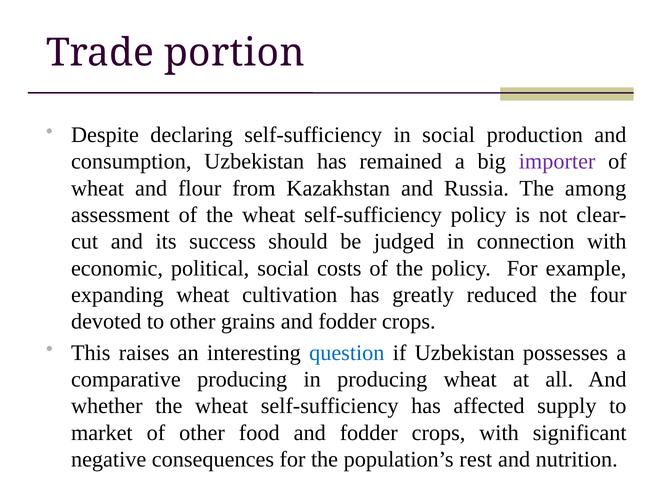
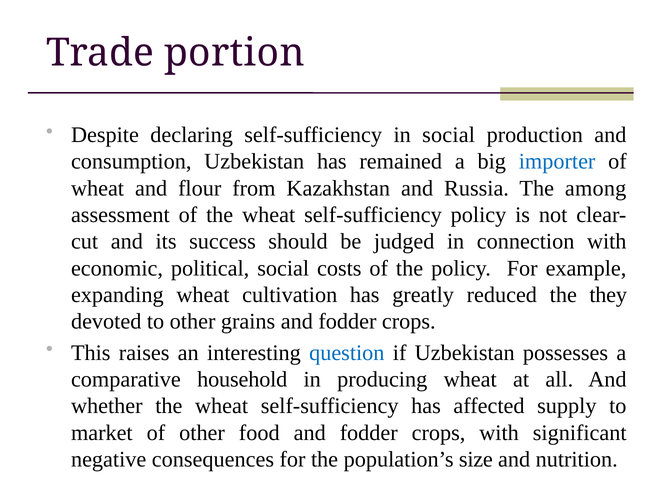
importer colour: purple -> blue (557, 162)
four: four -> they (608, 295)
comparative producing: producing -> household (242, 380)
rest: rest -> size (476, 460)
